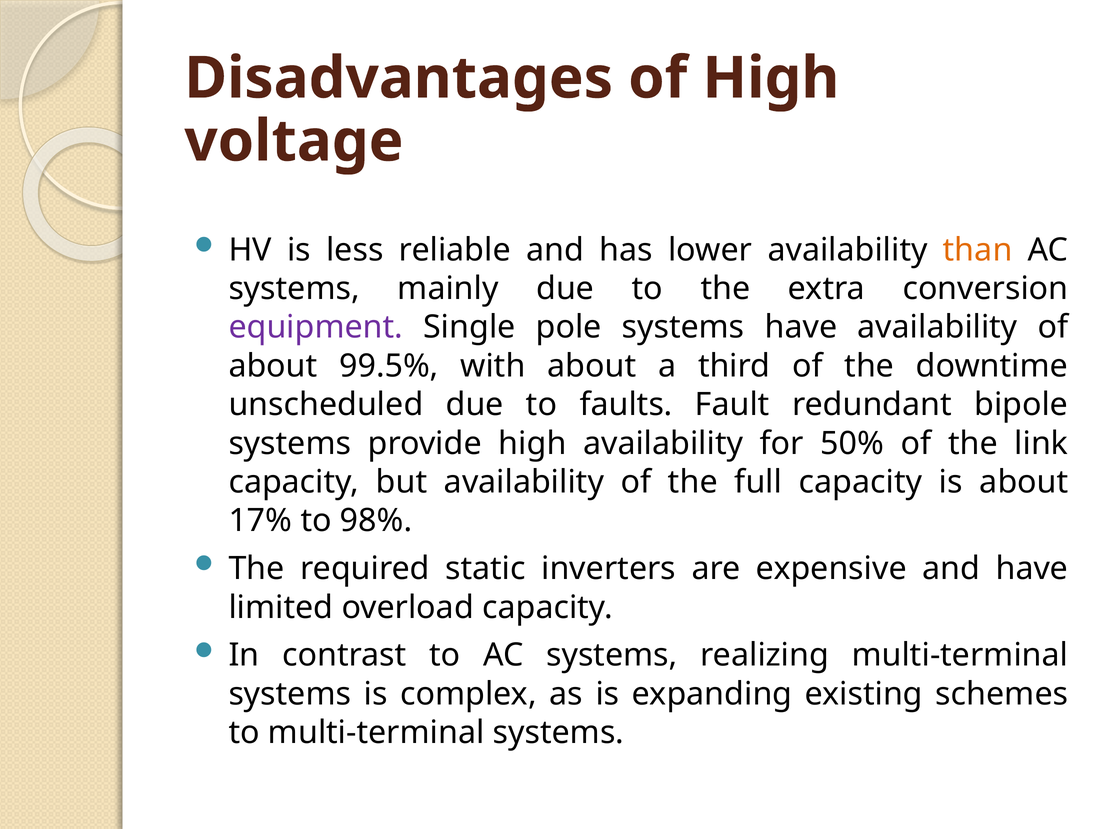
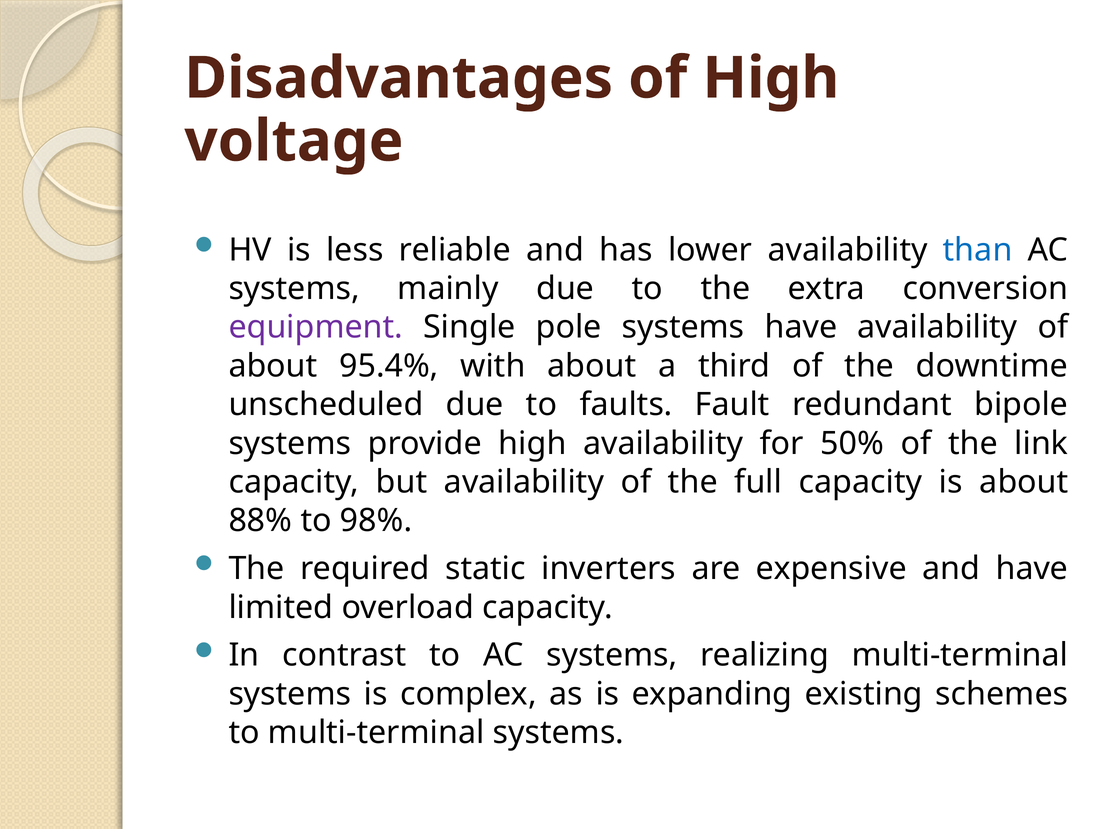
than colour: orange -> blue (978, 250)
99.5%: 99.5% -> 95.4% (389, 366)
17%: 17% -> 88% (260, 521)
